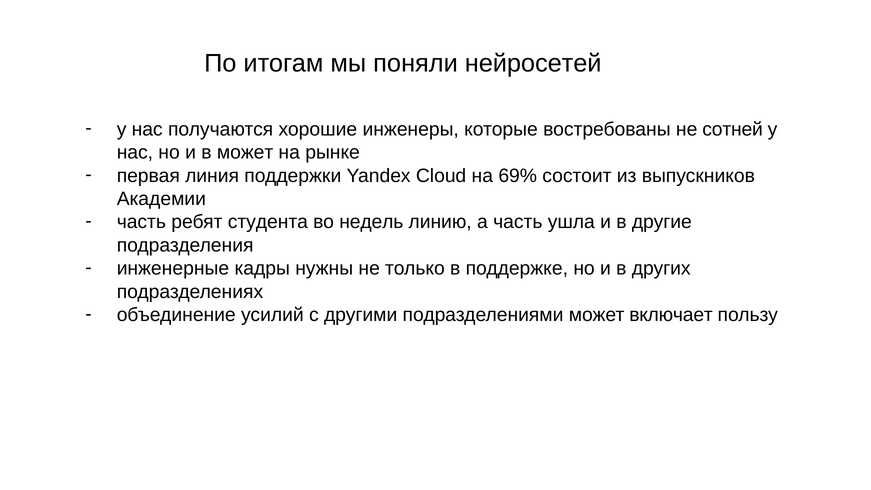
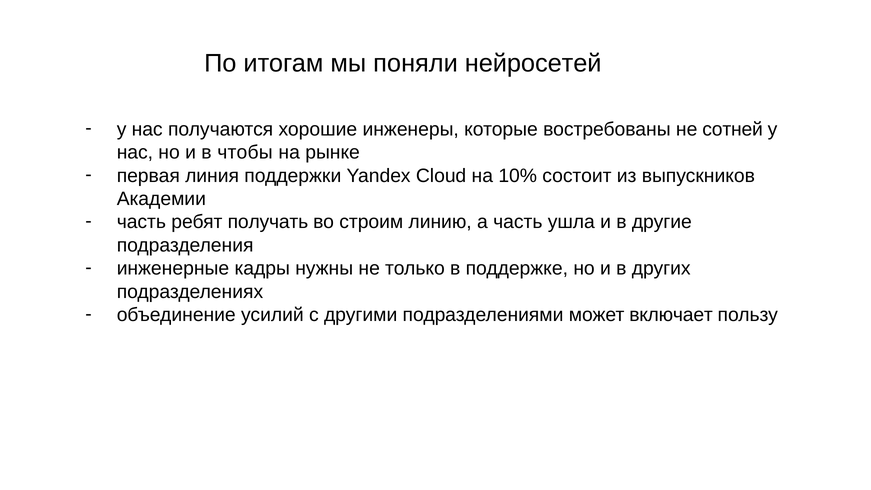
в может: может -> чтобы (245, 152)
69%: 69% -> 10% (518, 176)
студента: студента -> получать (268, 222)
недель: недель -> строим (371, 222)
